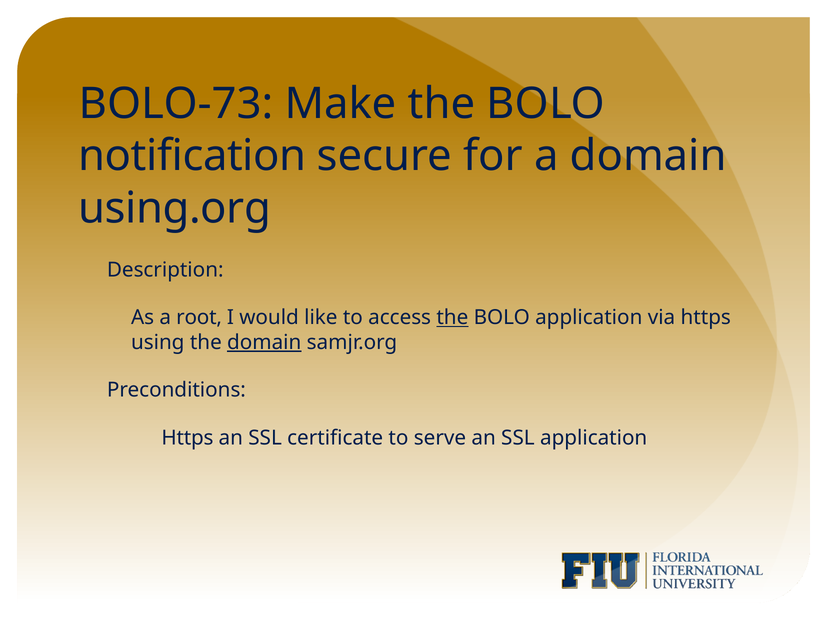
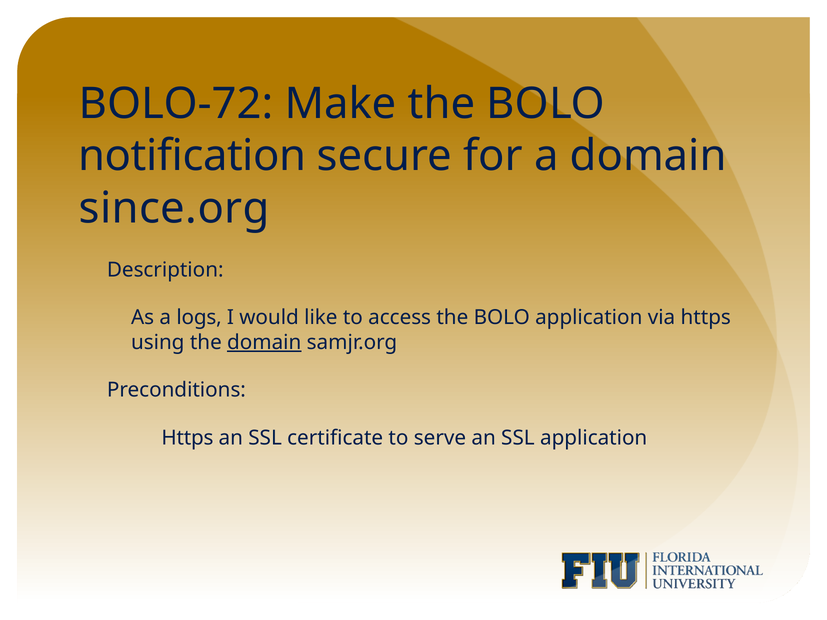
BOLO-73: BOLO-73 -> BOLO-72 (176, 104)
using.org: using.org -> since.org (174, 208)
root: root -> logs (199, 318)
the underline: present -> none (452, 318)
